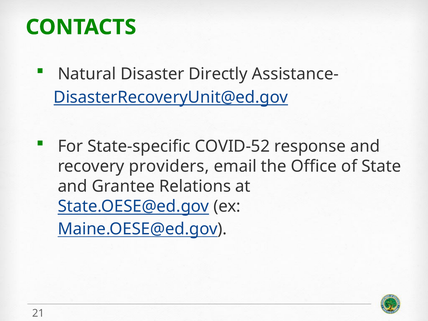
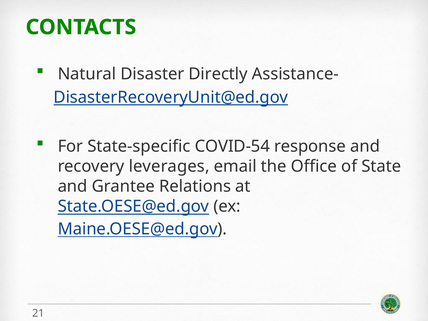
COVID-52: COVID-52 -> COVID-54 (232, 146)
providers: providers -> leverages (169, 166)
